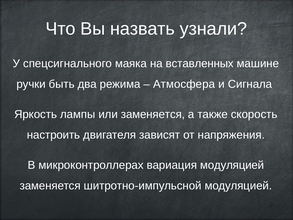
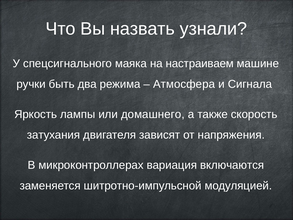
вставленных: вставленных -> настраиваем (200, 63)
или заменяется: заменяется -> домашнего (153, 114)
настроить: настроить -> затухания (54, 135)
вариация модуляцией: модуляцией -> включаются (232, 165)
